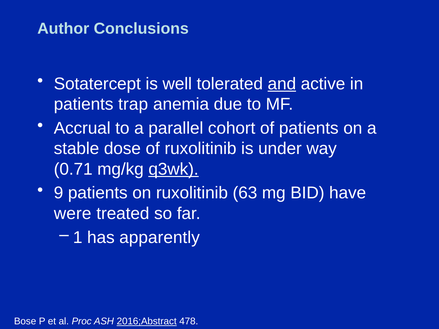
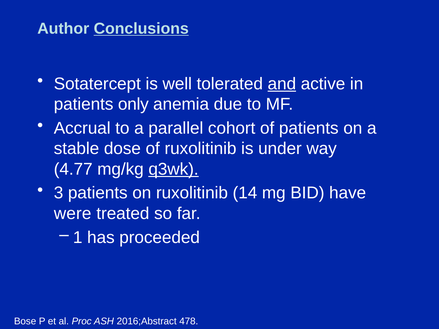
Conclusions underline: none -> present (141, 29)
trap: trap -> only (133, 104)
0.71: 0.71 -> 4.77 (73, 169)
9: 9 -> 3 (59, 193)
63: 63 -> 14 (245, 193)
apparently: apparently -> proceeded (160, 238)
2016;Abstract underline: present -> none (147, 322)
